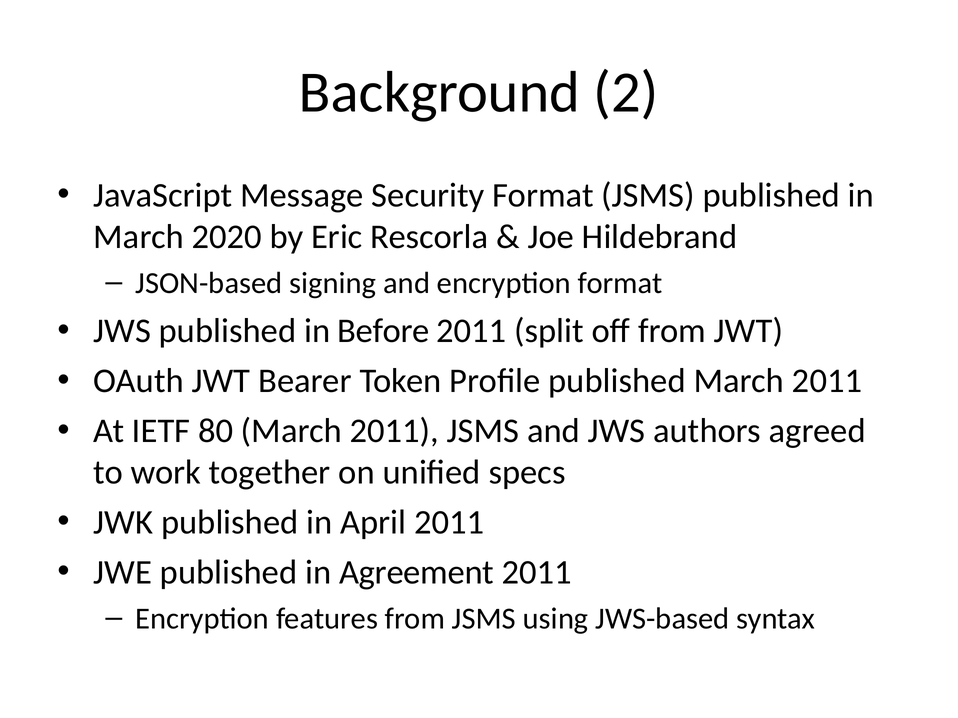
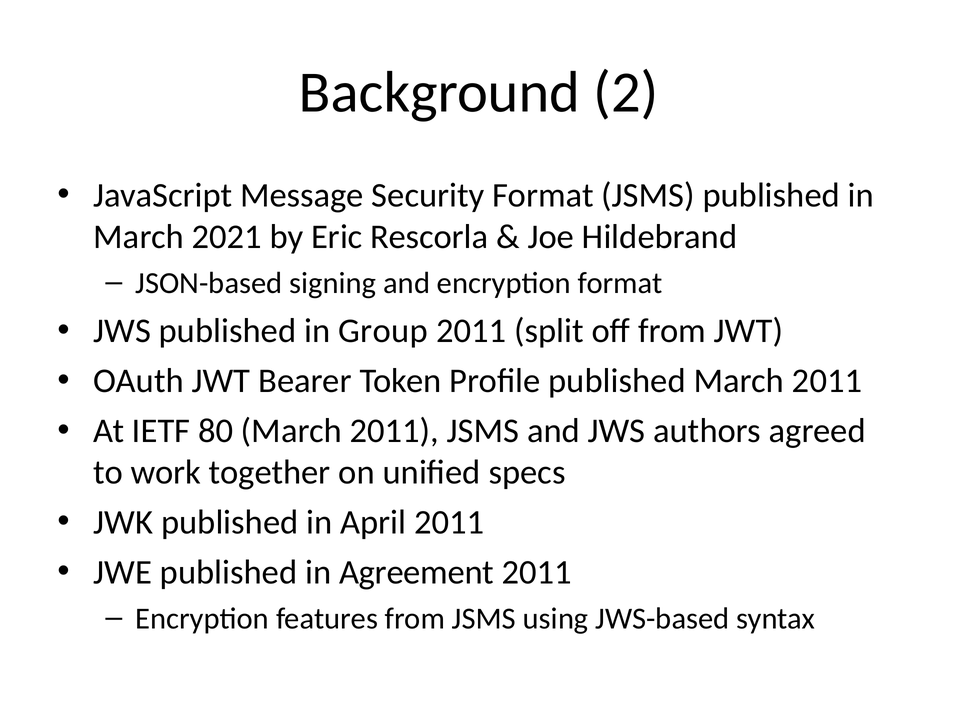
2020: 2020 -> 2021 (227, 237)
Before: Before -> Group (383, 331)
